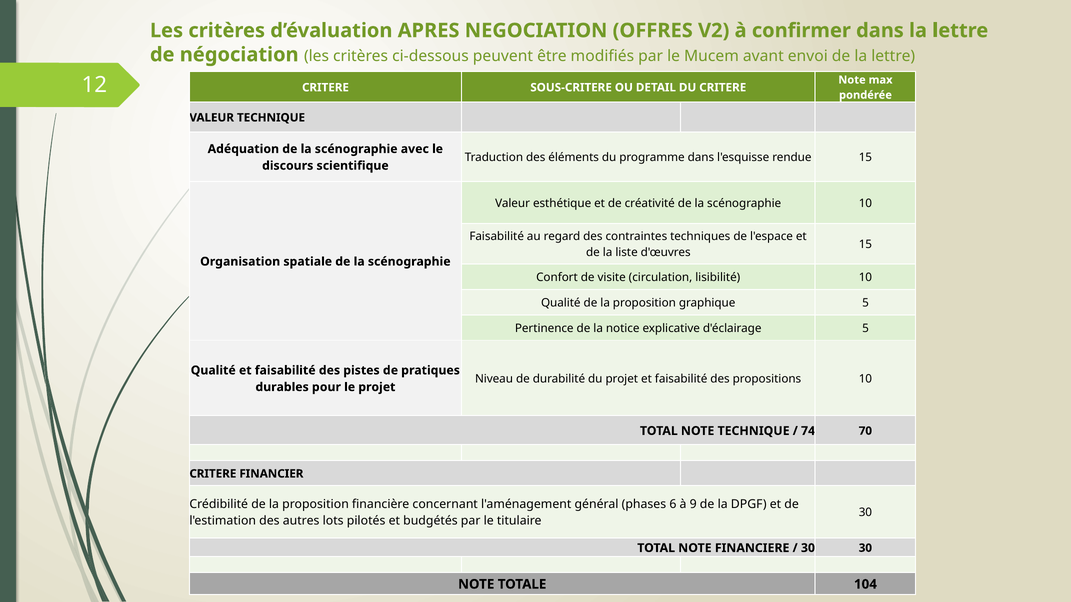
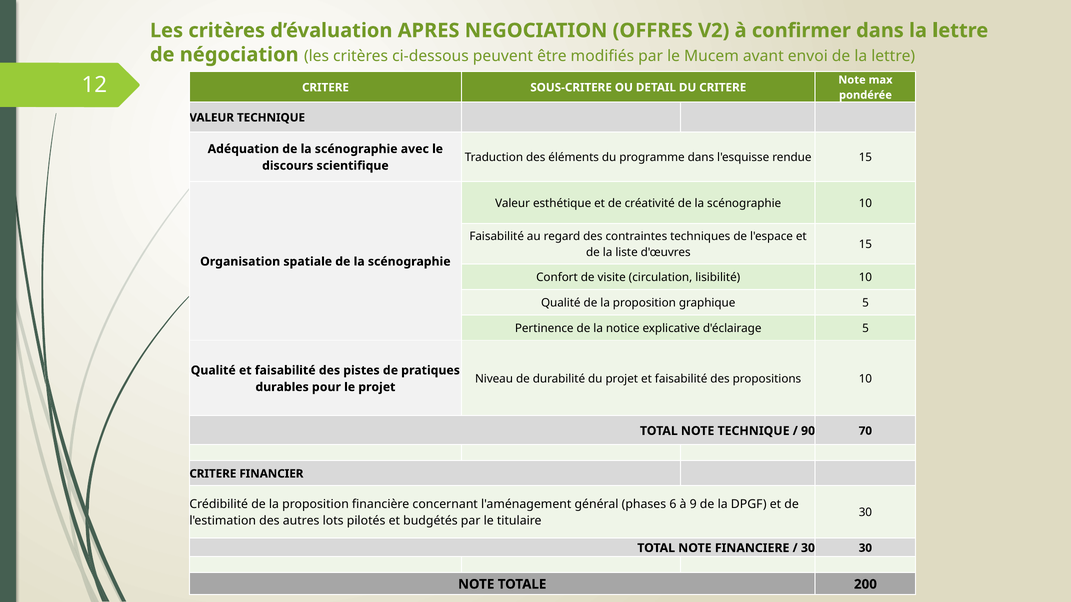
74: 74 -> 90 (808, 431)
104: 104 -> 200 (865, 585)
